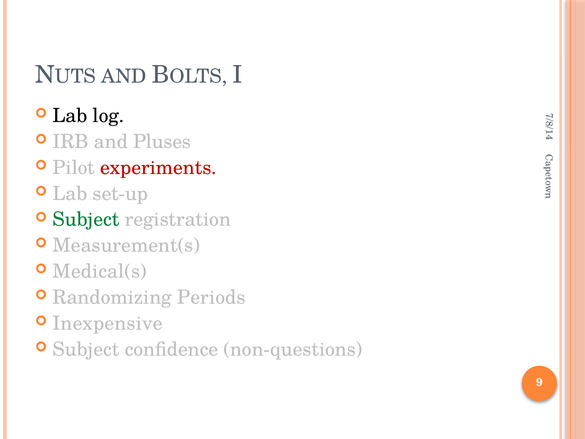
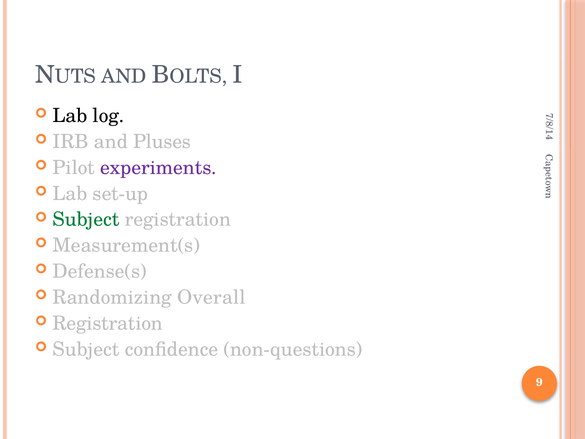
experiments colour: red -> purple (158, 168)
Medical(s: Medical(s -> Defense(s (100, 271)
Periods: Periods -> Overall (211, 297)
Inexpensive: Inexpensive -> Registration (108, 323)
